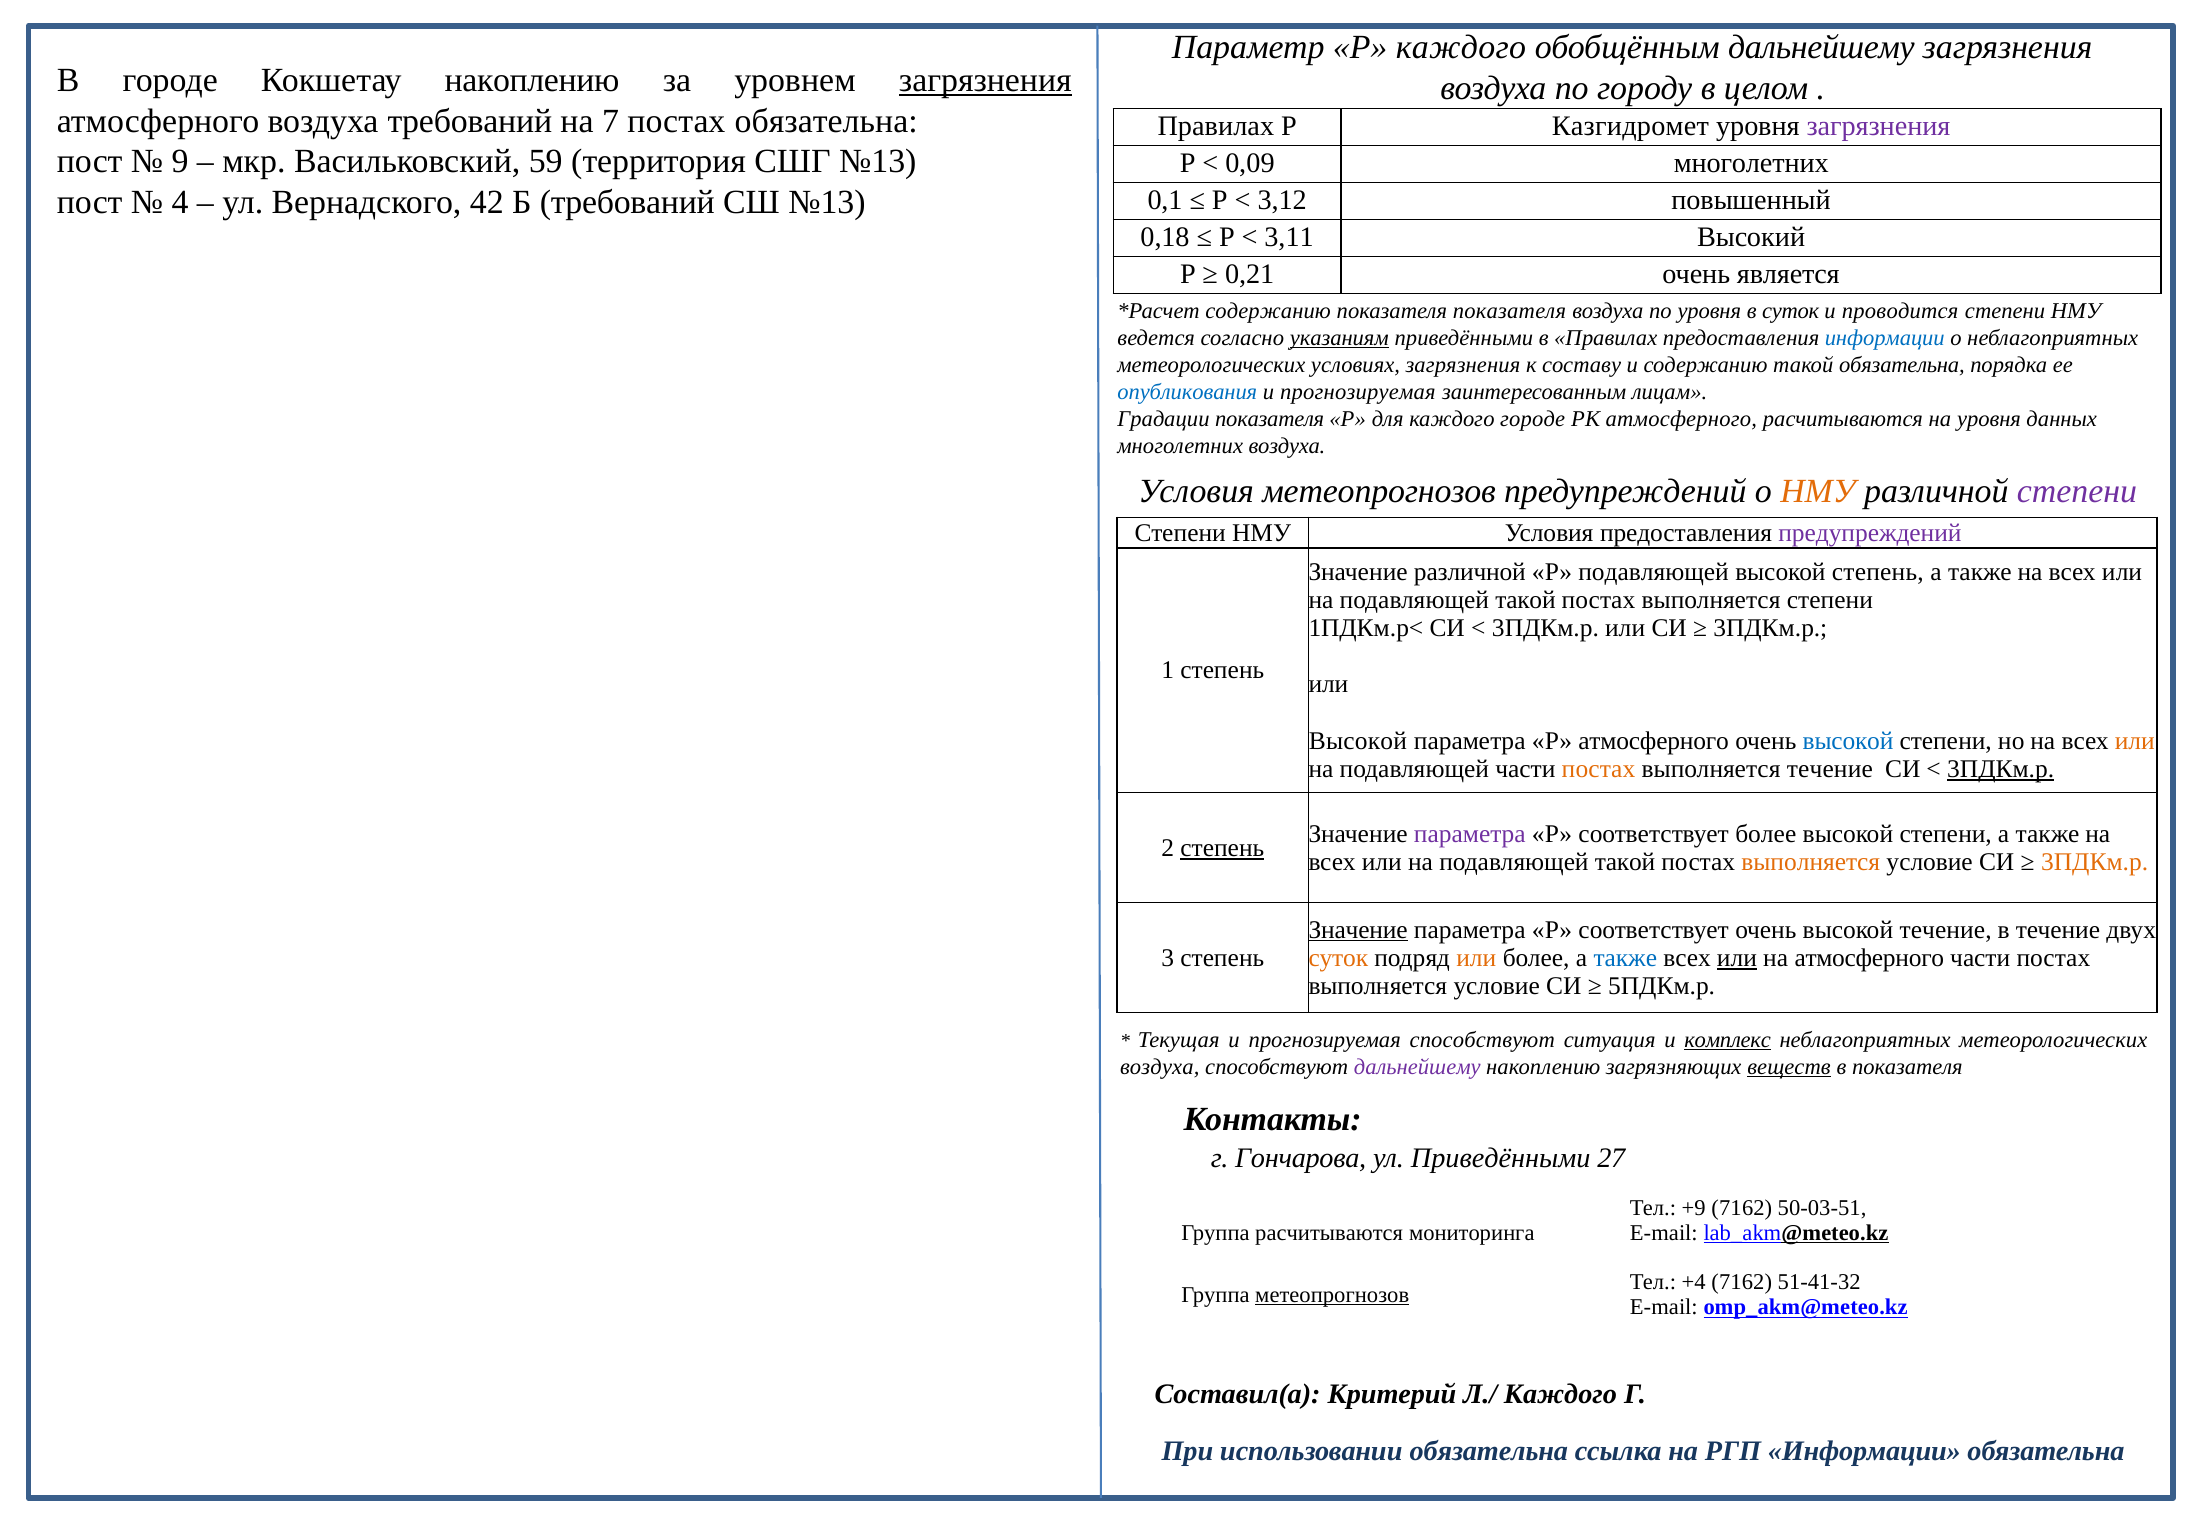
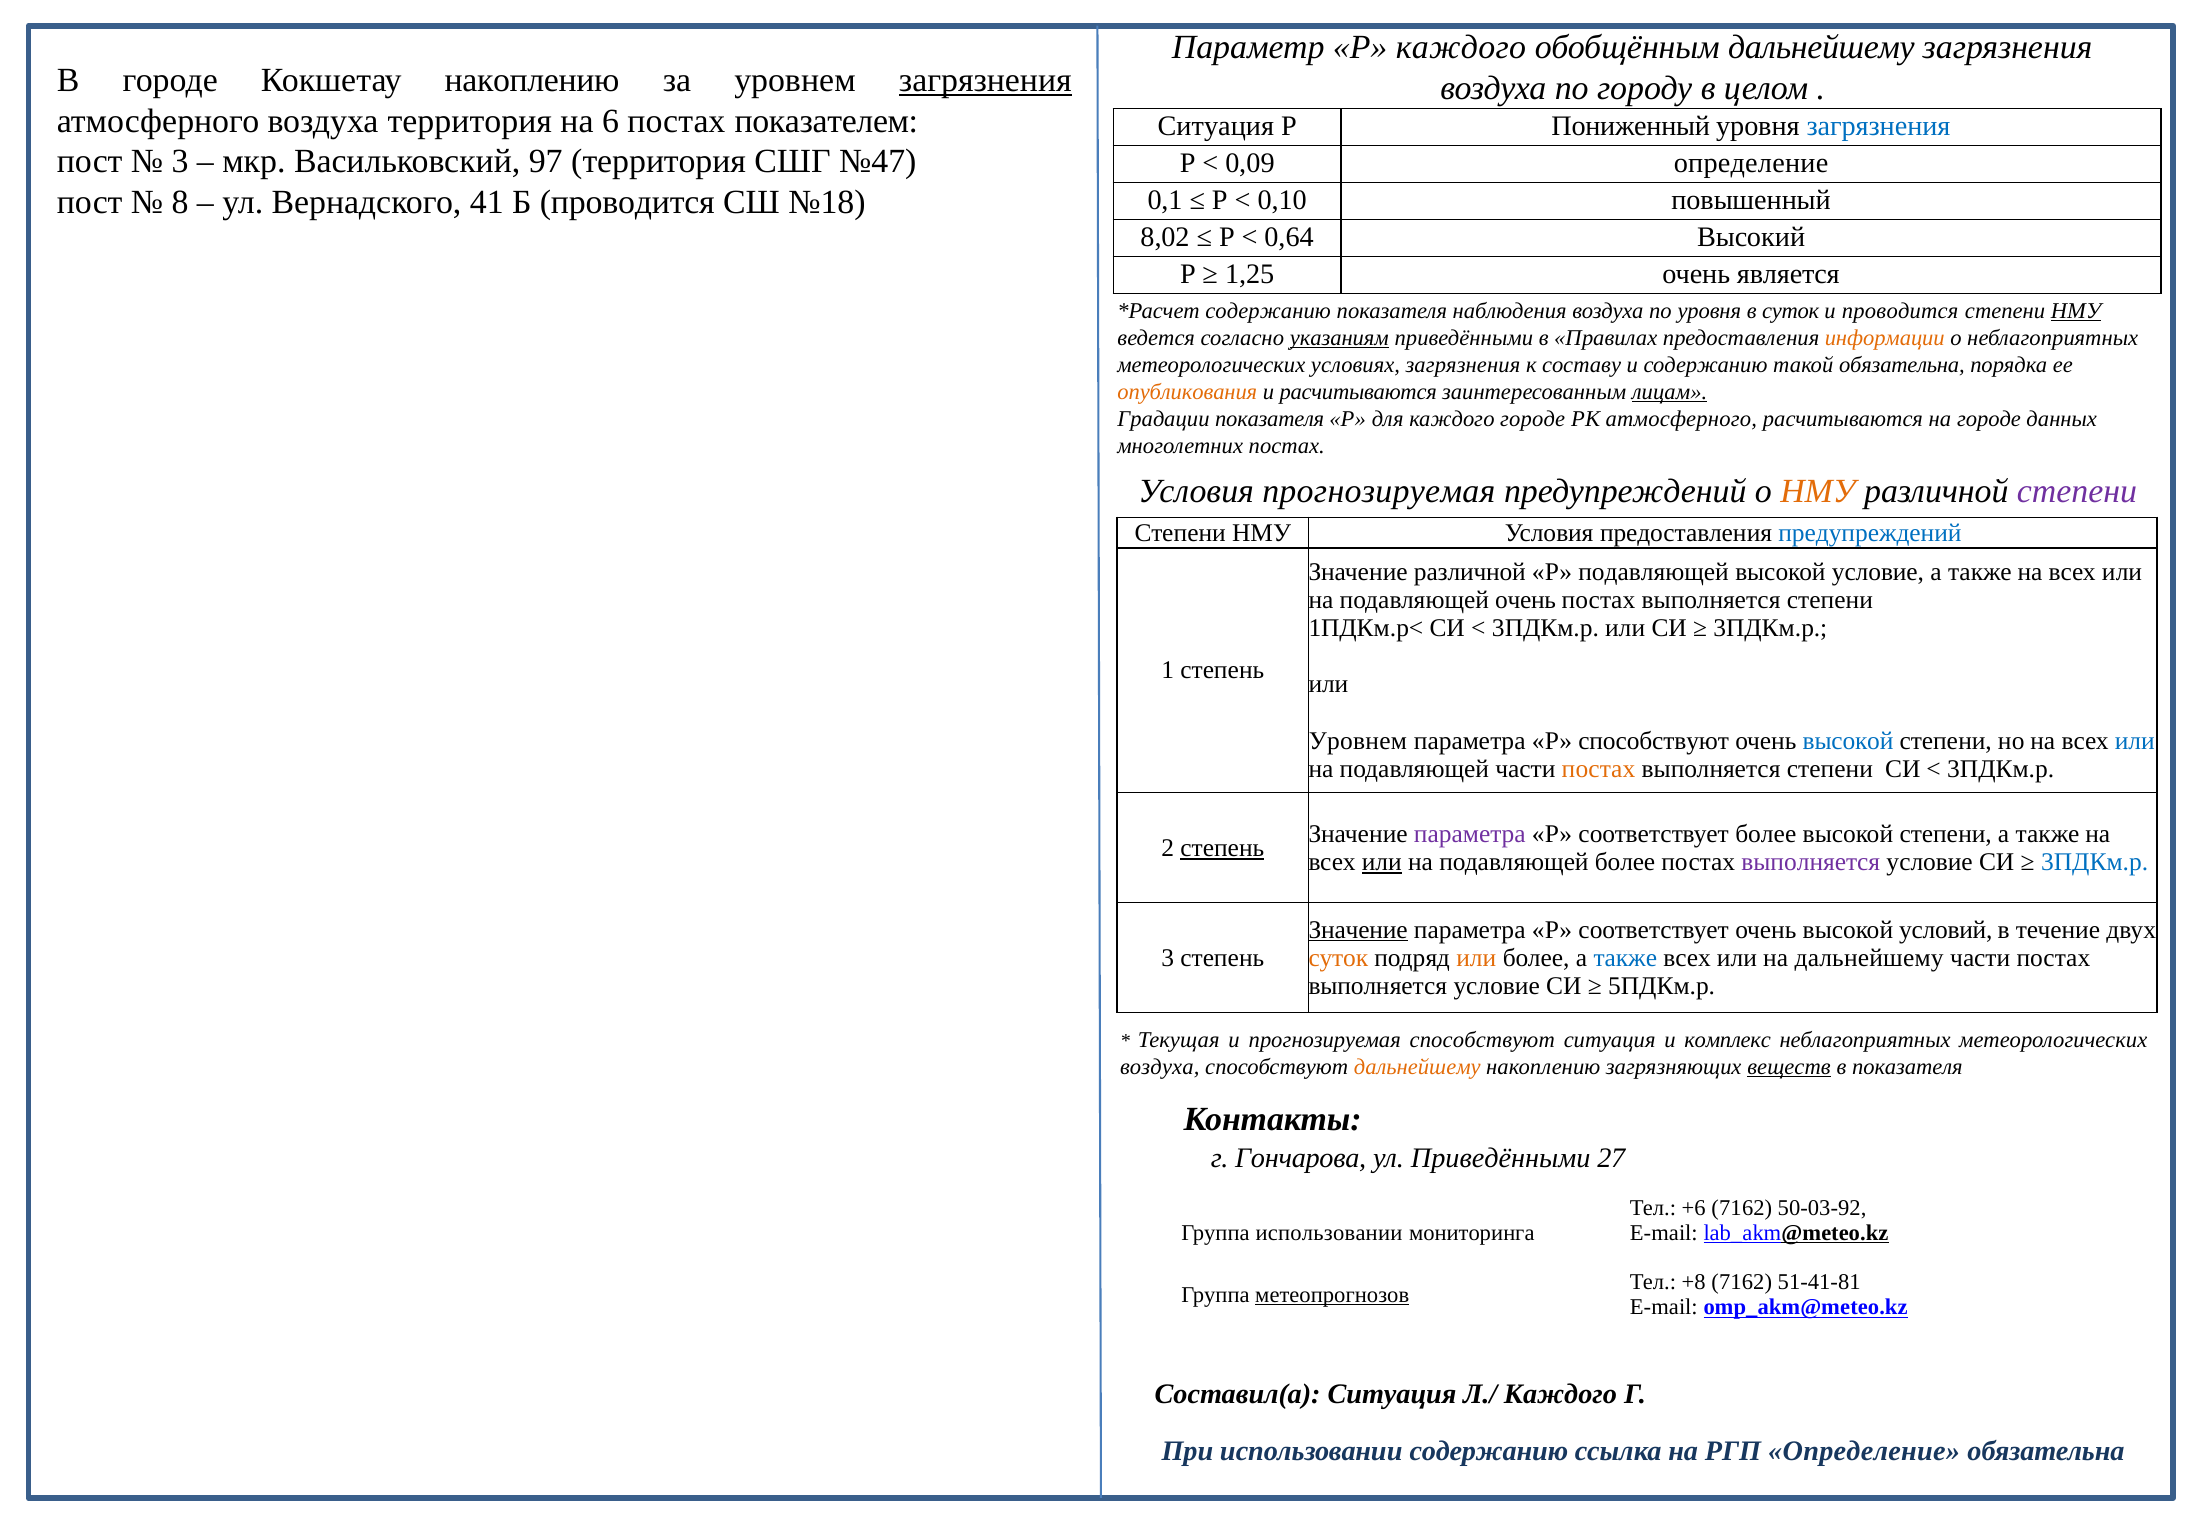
воздуха требований: требований -> территория (470, 121)
7: 7 -> 6 (610, 121)
постах обязательна: обязательна -> показателем (826, 121)
Правилах: Правилах -> Ситуация (1216, 127)
Казгидромет: Казгидромет -> Пониженный (1631, 127)
загрязнения colour: purple -> blue (1878, 127)
9: 9 -> 3 (180, 162)
59: 59 -> 97 (546, 162)
СШГ №13: №13 -> №47 (878, 162)
0,09 многолетних: многолетних -> определение (1751, 164)
4: 4 -> 8 (180, 202)
42: 42 -> 41 (487, 202)
Б требований: требований -> проводится (627, 202)
СШ №13: №13 -> №18 (827, 202)
3,12: 3,12 -> 0,10 (1282, 200)
0,18: 0,18 -> 8,02 (1165, 237)
3,11: 3,11 -> 0,64 (1289, 237)
0,21: 0,21 -> 1,25 (1250, 274)
показателя показателя: показателя -> наблюдения (1510, 311)
НМУ underline: none -> present (2076, 311)
информации colour: blue -> orange (1885, 338)
опубликования colour: blue -> orange (1187, 392)
прогнозируемая: прогнозируемая -> расчитываются (1358, 392)
лицам underline: none -> present (1670, 392)
на уровня: уровня -> городе (1989, 419)
многолетних воздуха: воздуха -> постах (1287, 446)
Условия метеопрогнозов: метеопрогнозов -> прогнозируемая (1379, 491)
предупреждений colour: purple -> blue (1870, 533)
высокой степень: степень -> условие (1878, 572)
такой: такой -> очень (1526, 600)
Высокой: Высокой -> Уровнем (1358, 741)
Р атмосферного: атмосферного -> способствуют (1654, 741)
или colour: orange -> blue (2135, 741)
течение: течение -> степени (1830, 769)
3ПДКм.р underline: present -> none (2001, 769)
или underline: none -> present (1382, 862)
такой: такой -> более (1625, 862)
выполняется colour: orange -> purple (1811, 862)
3ПДКм.р colour: orange -> blue (2095, 862)
высокой течение: течение -> условий (1946, 930)
или underline: present -> none (1737, 958)
на атмосферного: атмосферного -> дальнейшему (1869, 958)
комплекс underline: present -> none (1728, 1040)
дальнейшему colour: purple -> orange (1417, 1067)
+9: +9 -> +6 (1694, 1208)
50-03-51: 50-03-51 -> 50-03-92 (1822, 1208)
Группа расчитываются: расчитываются -> использовании (1329, 1233)
+4: +4 -> +8 (1694, 1283)
51-41-32: 51-41-32 -> 51-41-81 (1819, 1283)
Составил(а Критерий: Критерий -> Ситуация (1392, 1395)
использовании обязательна: обязательна -> содержанию (1489, 1452)
РГП Информации: Информации -> Определение (1864, 1452)
